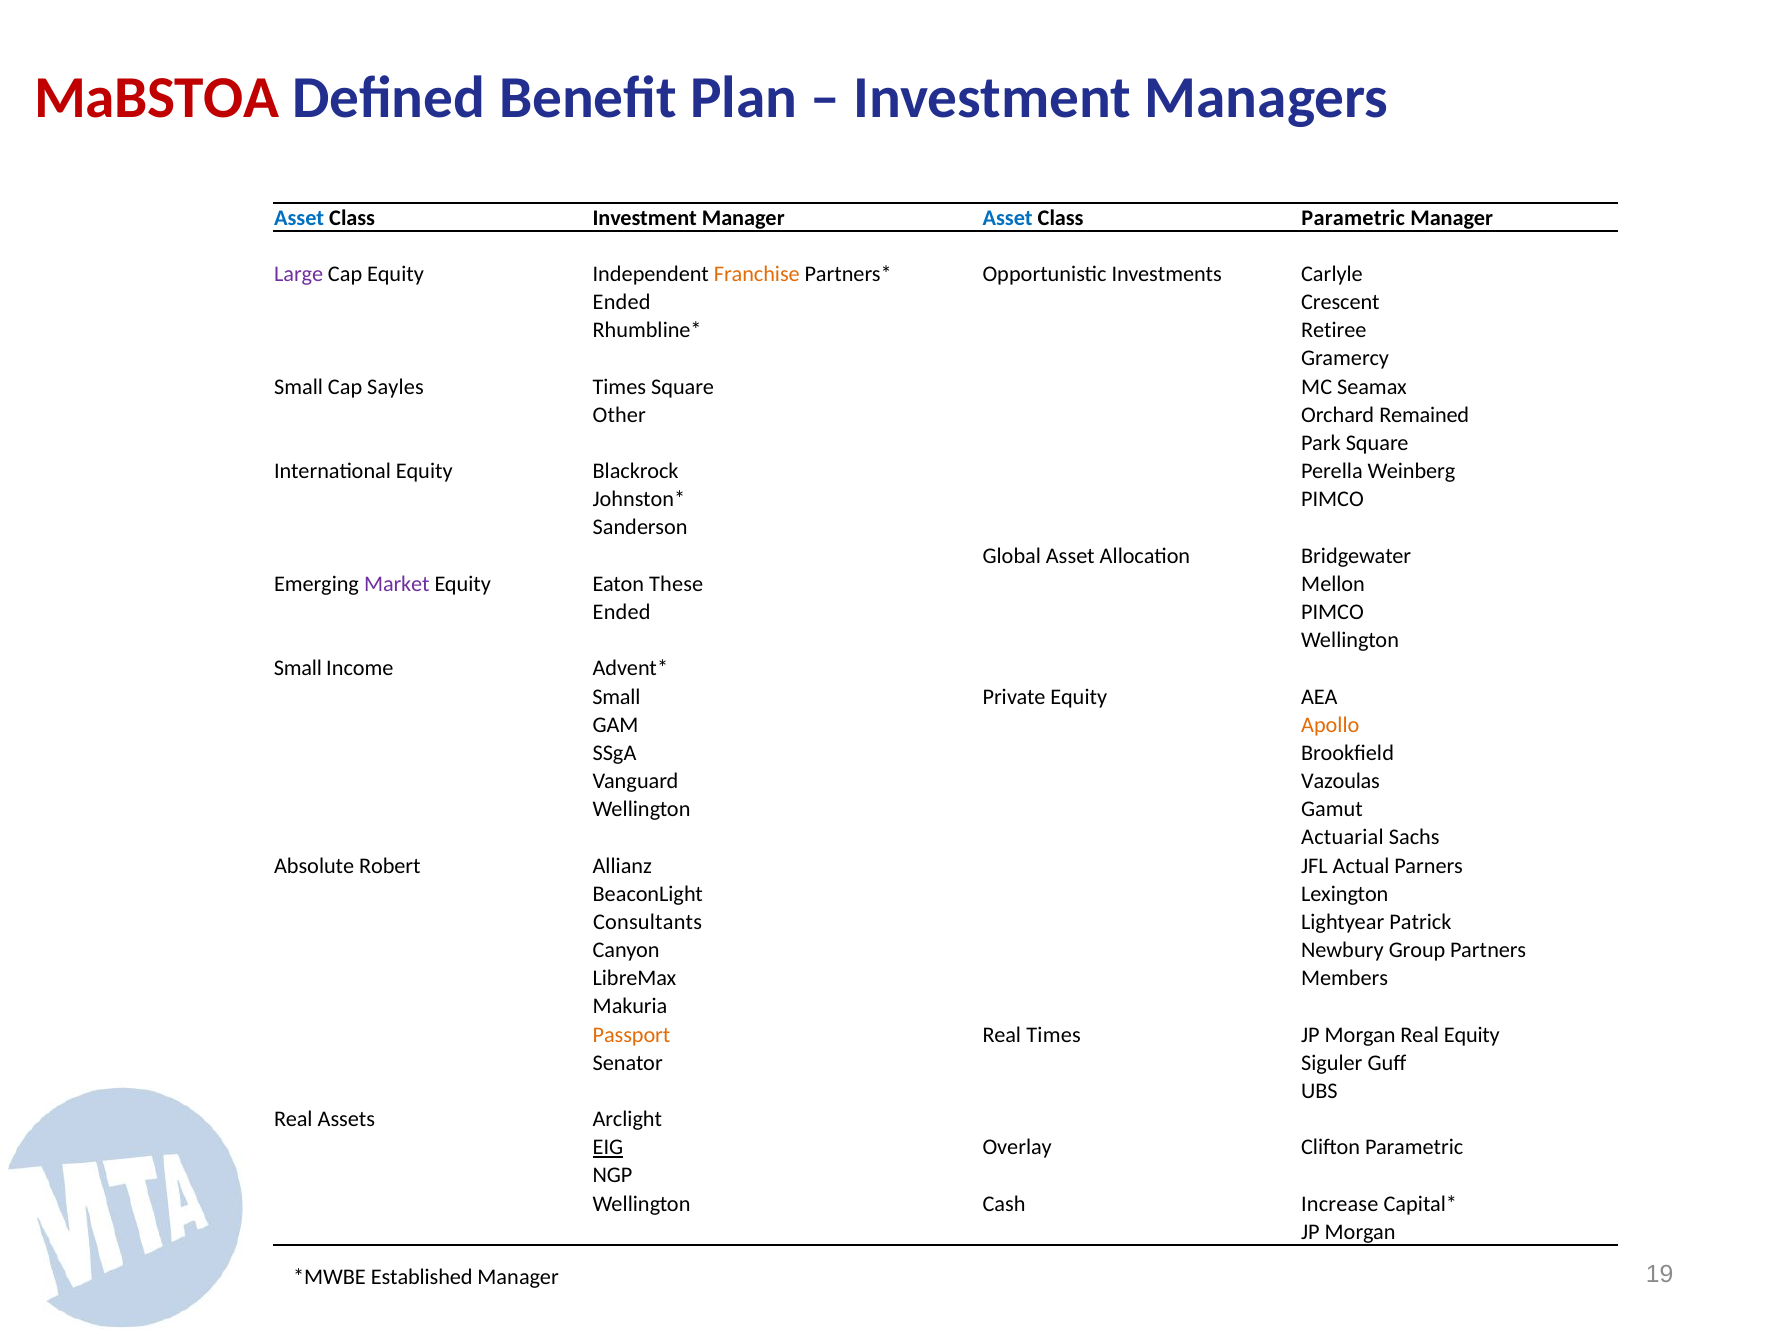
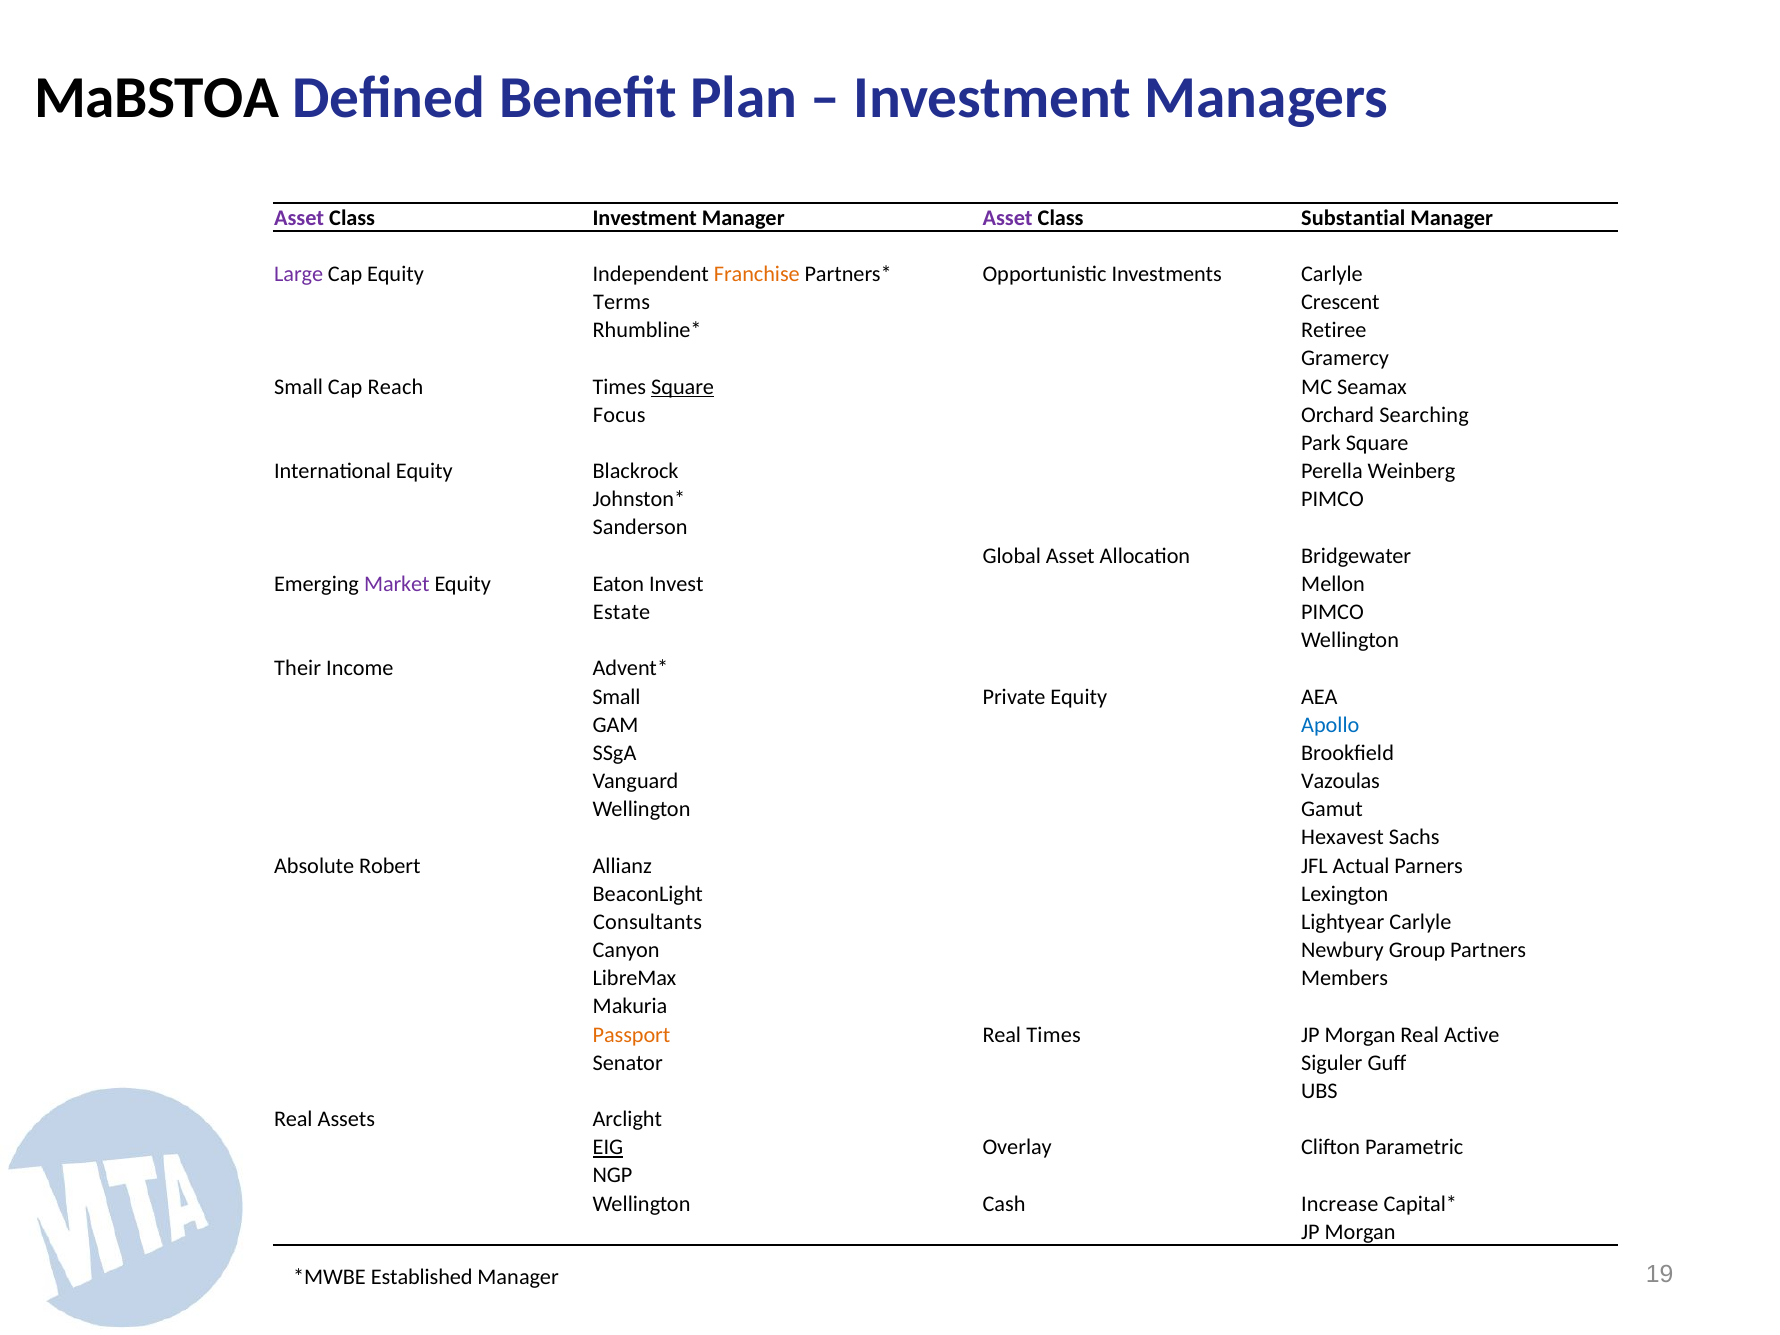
MaBSTOA colour: red -> black (157, 98)
Asset colour: blue -> purple (299, 218)
Asset colour: blue -> purple (1008, 218)
Class Parametric: Parametric -> Substantial (1353, 218)
Ended: Ended -> Terms (622, 302)
Sayles: Sayles -> Reach (395, 387)
Square underline: none -> present (683, 387)
Other: Other -> Focus (619, 415)
Remained: Remained -> Searching (1424, 415)
These: These -> Invest (676, 584)
Ended: Ended -> Estate (622, 612)
Small: Small -> Their (298, 668)
Apollo colour: orange -> blue (1330, 725)
Actuarial: Actuarial -> Hexavest (1343, 838)
Lightyear Patrick: Patrick -> Carlyle (1420, 922)
Real Equity: Equity -> Active (1472, 1035)
